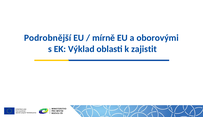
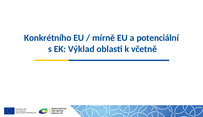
Podrobnější: Podrobnější -> Konkrétního (48, 38)
oborovými: oborovými -> potenciální (158, 38)
zajistit: zajistit -> včetně (144, 49)
